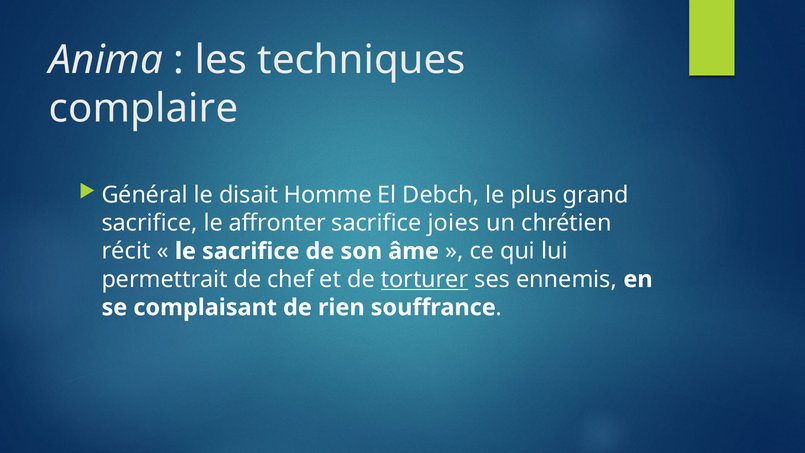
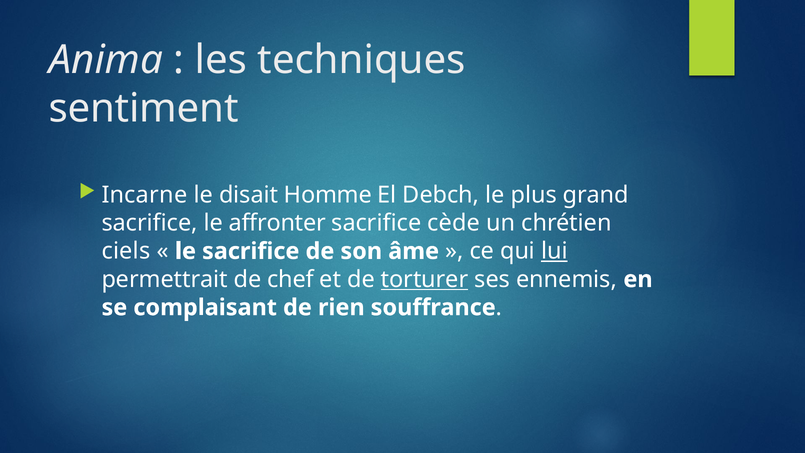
complaire: complaire -> sentiment (144, 108)
Général: Général -> Incarne (144, 195)
joies: joies -> cède (454, 223)
récit: récit -> ciels (126, 251)
lui underline: none -> present (554, 251)
